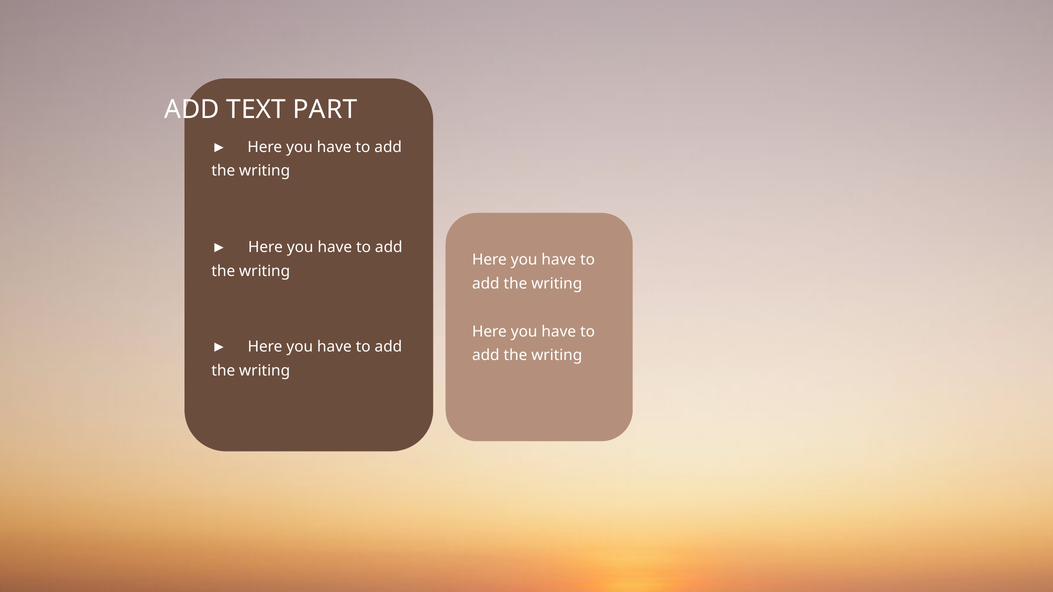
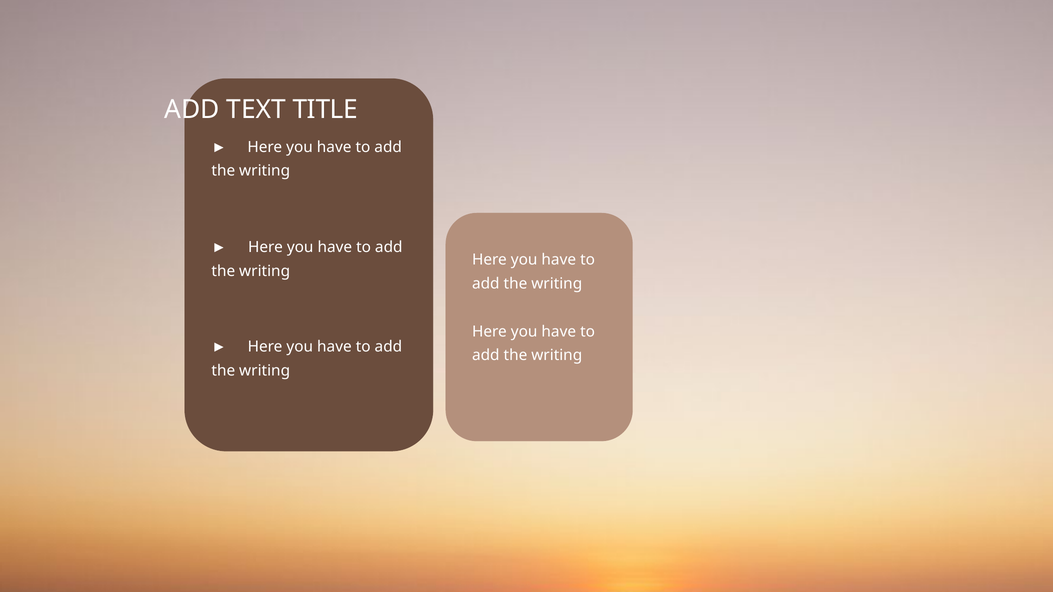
PART: PART -> TITLE (325, 109)
